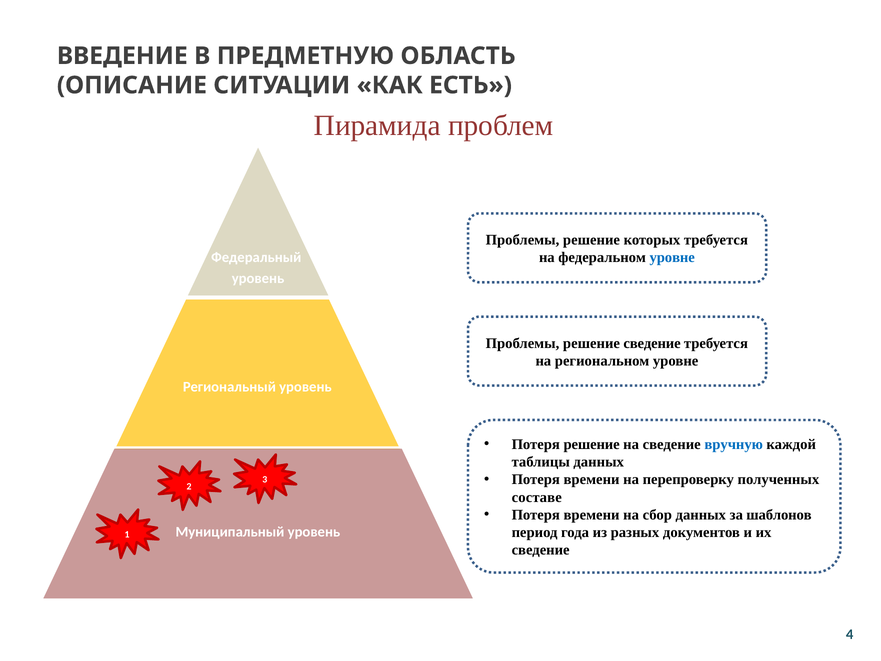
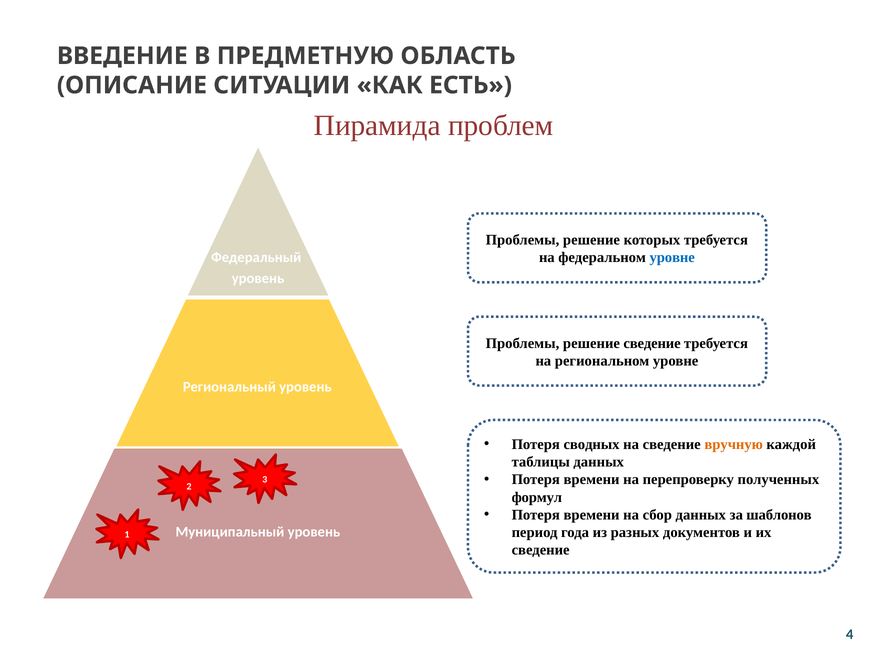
Потеря решение: решение -> сводных (592, 444)
вручную colour: blue -> orange (734, 444)
составе: составе -> формул (537, 497)
